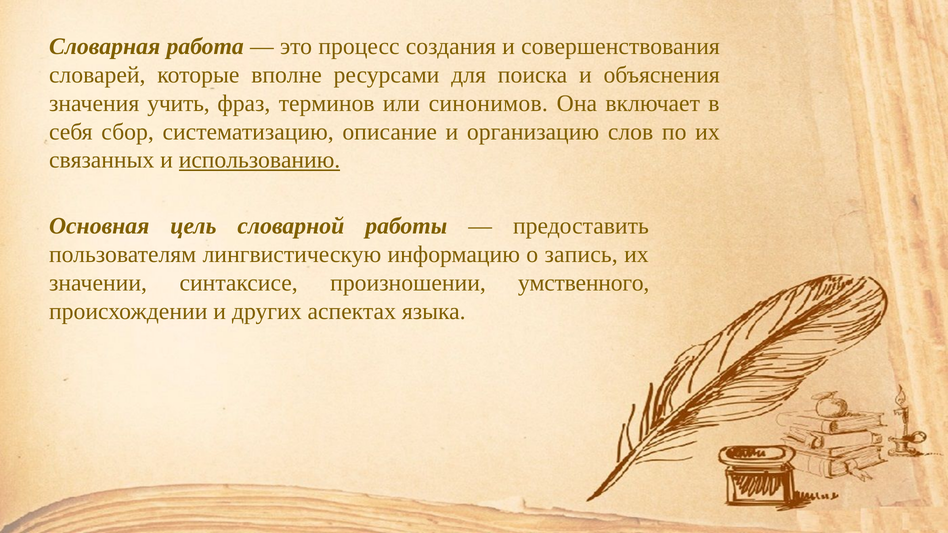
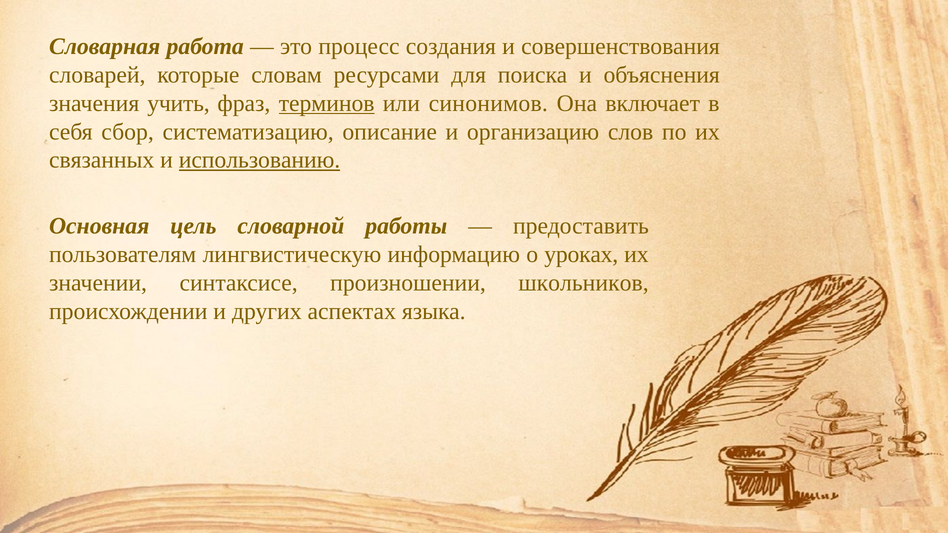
вполне: вполне -> словам (287, 75)
терминов underline: none -> present (327, 103)
запись: запись -> уроках (581, 255)
умственного: умственного -> школьников (584, 283)
